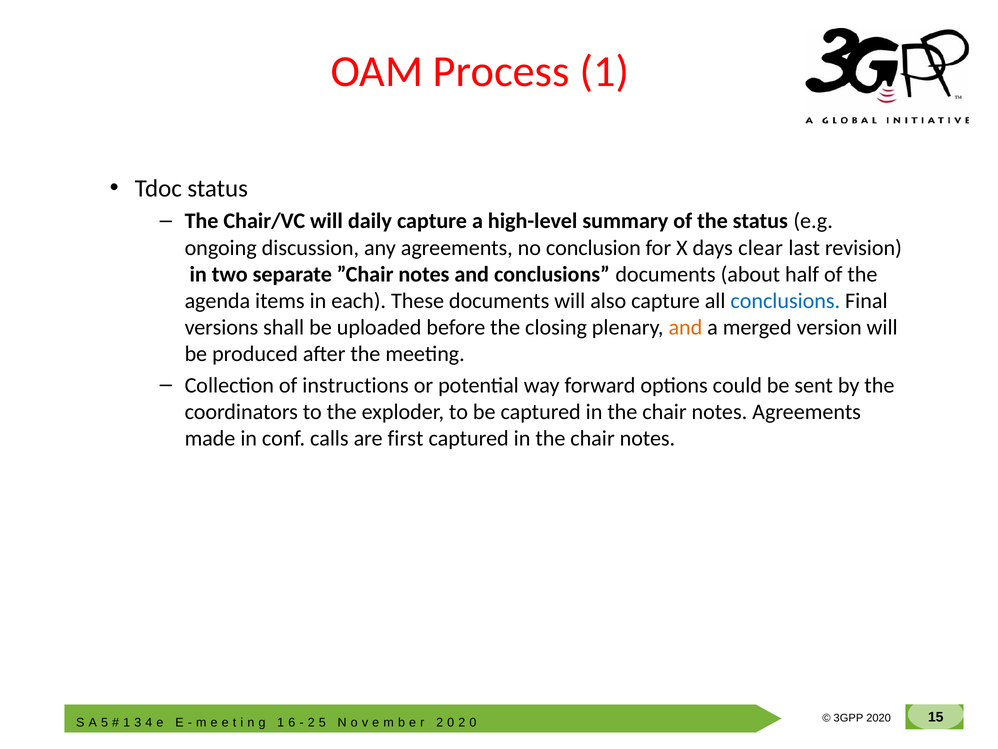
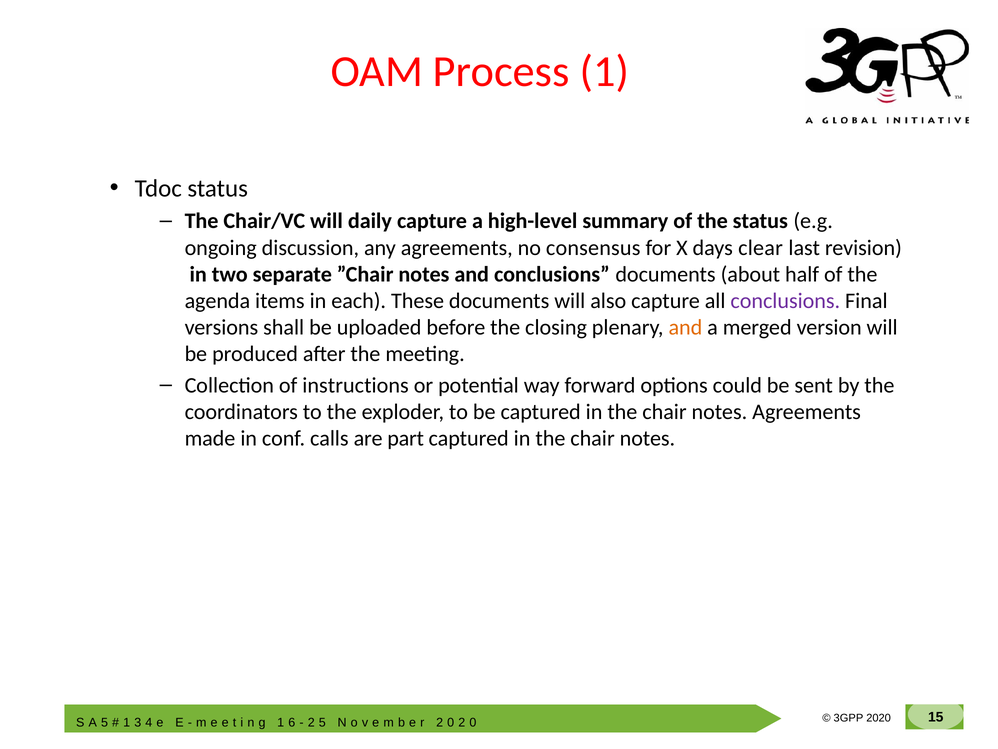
conclusion: conclusion -> consensus (593, 248)
conclusions colour: blue -> purple (785, 301)
first: first -> part (406, 438)
